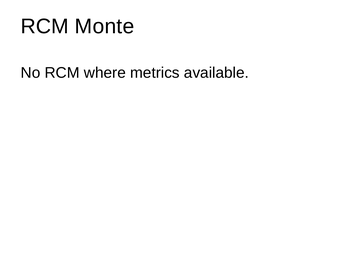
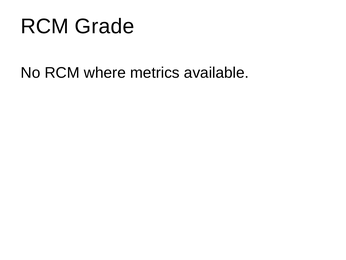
Monte: Monte -> Grade (105, 26)
